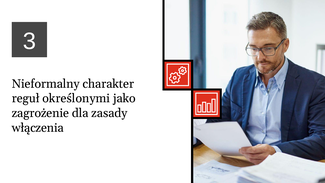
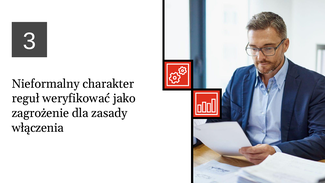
określonymi: określonymi -> weryfikować (76, 98)
